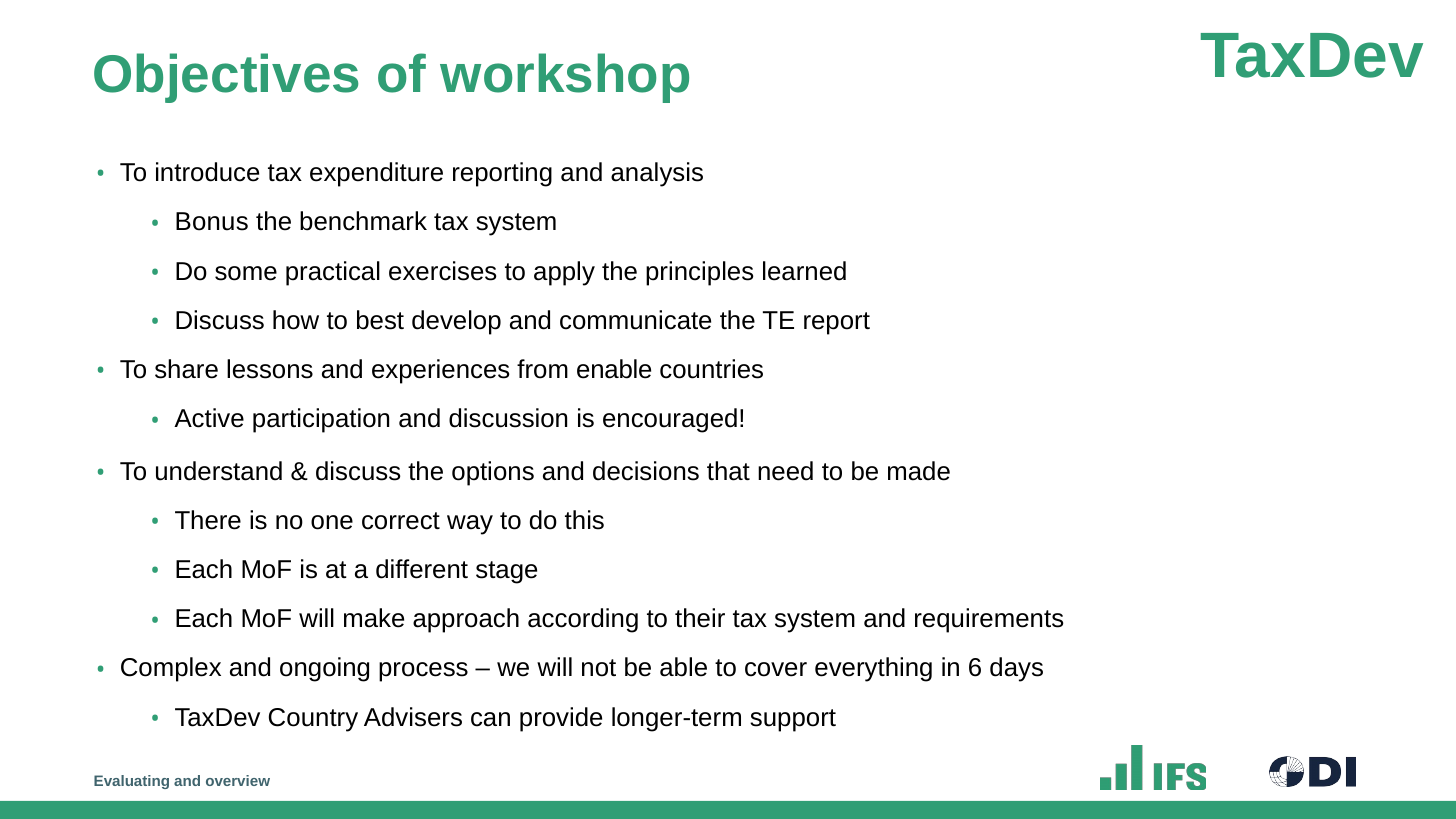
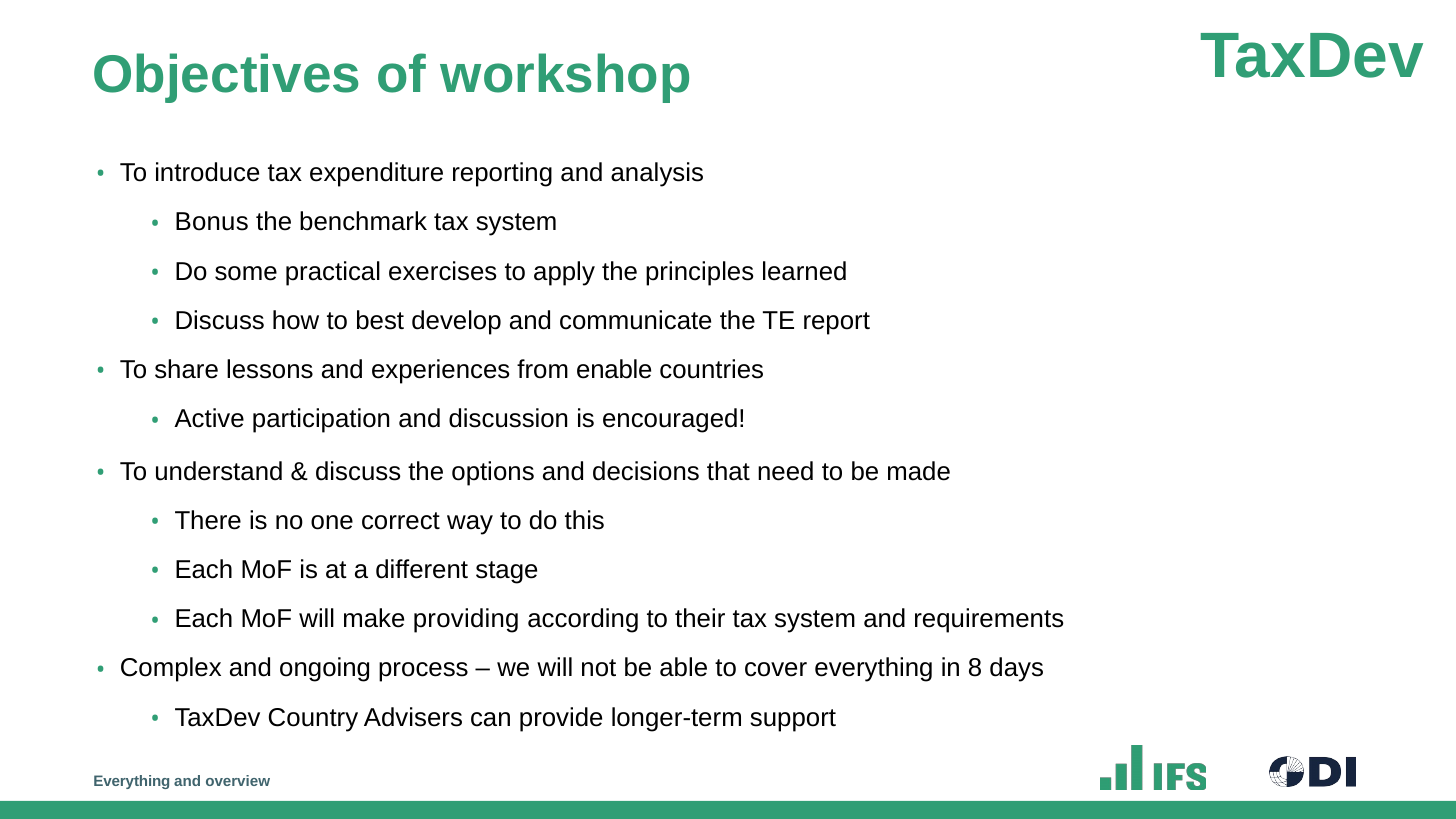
approach: approach -> providing (466, 619)
6: 6 -> 8 (975, 668)
Evaluating: Evaluating -> Everything (132, 782)
